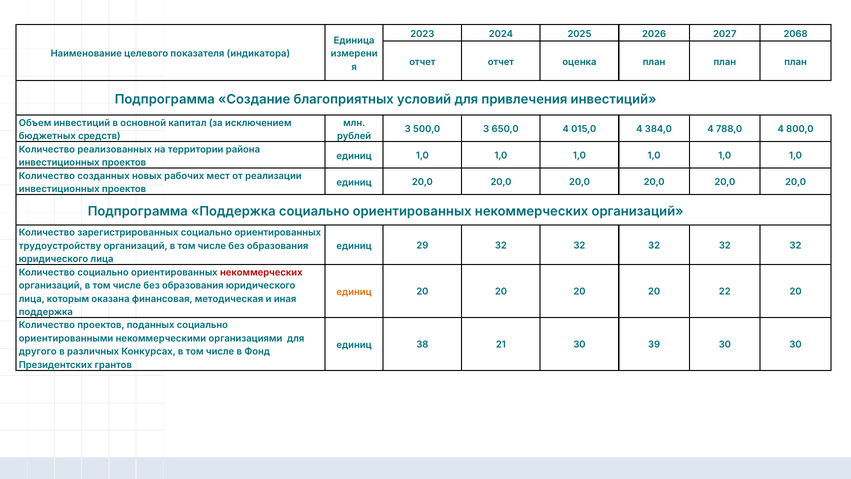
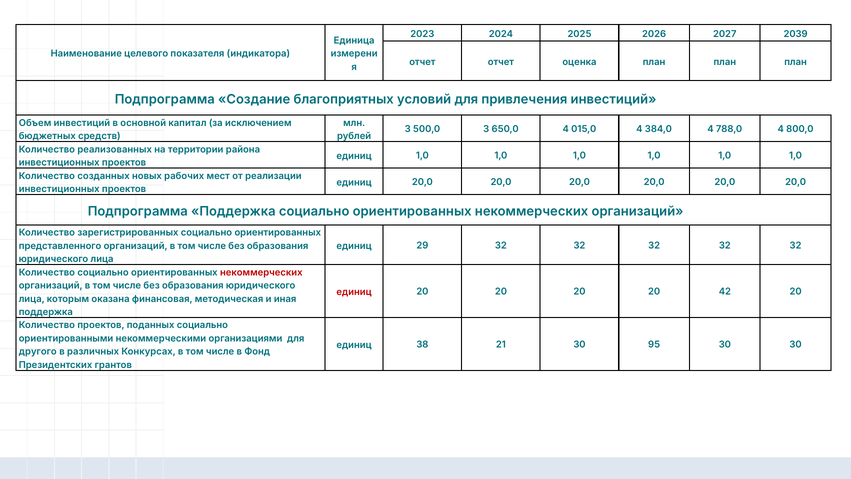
2068: 2068 -> 2039 (796, 34)
трудоустройству: трудоустройству -> представленного (60, 246)
единиц colour: orange -> red (354, 292)
22: 22 -> 42 (725, 292)
39: 39 -> 95 (654, 344)
